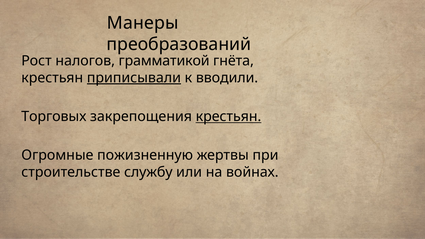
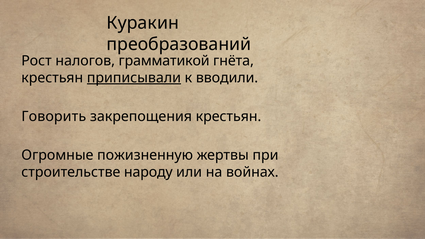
Манеры: Манеры -> Куракин (143, 23)
Торговых: Торговых -> Говорить (54, 117)
крестьян underline: present -> none (229, 117)
службу: службу -> народу (148, 172)
